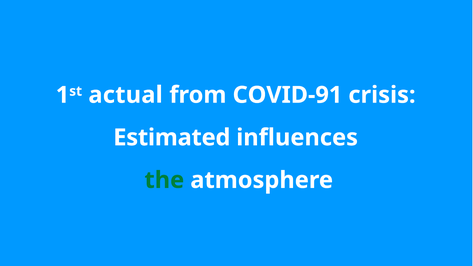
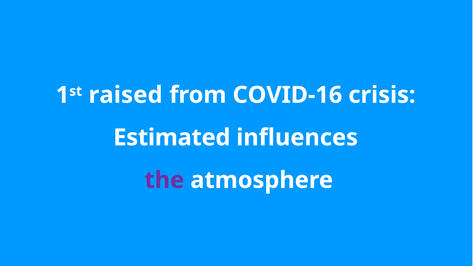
actual: actual -> raised (126, 95)
COVID-91: COVID-91 -> COVID-16 (287, 95)
the colour: green -> purple (164, 180)
